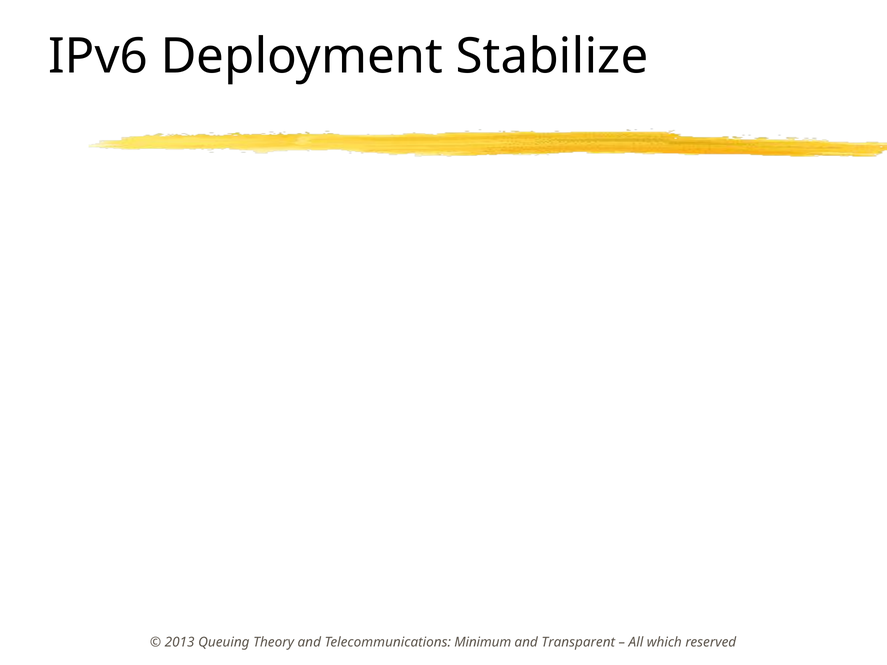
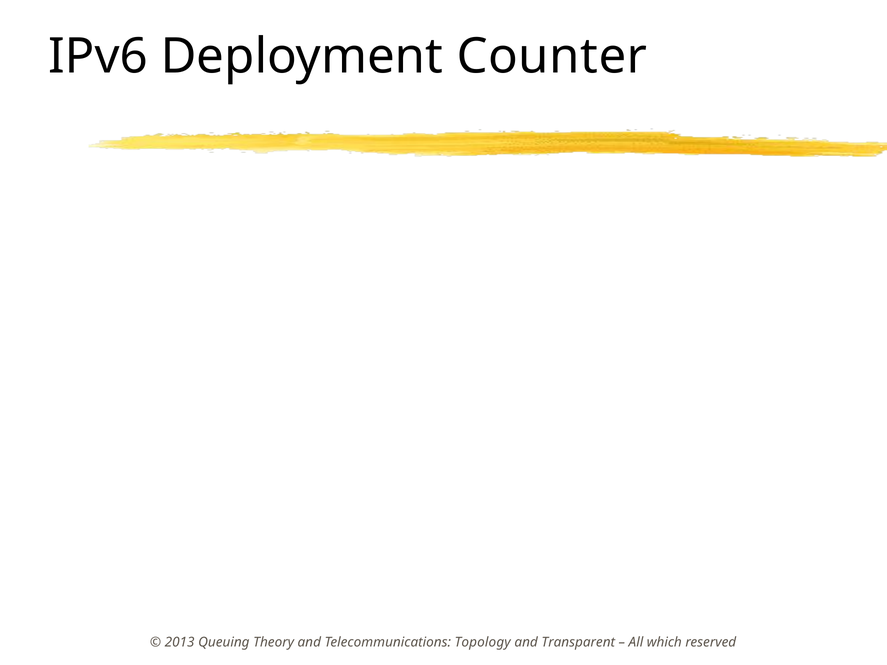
Stabilize: Stabilize -> Counter (552, 57)
Minimum: Minimum -> Topology (483, 643)
